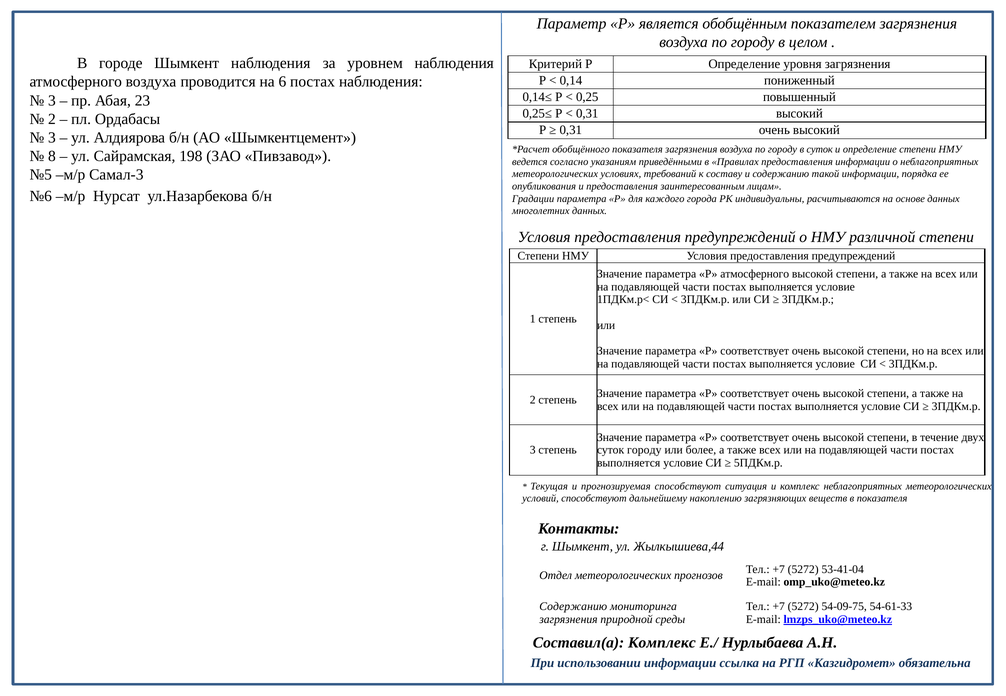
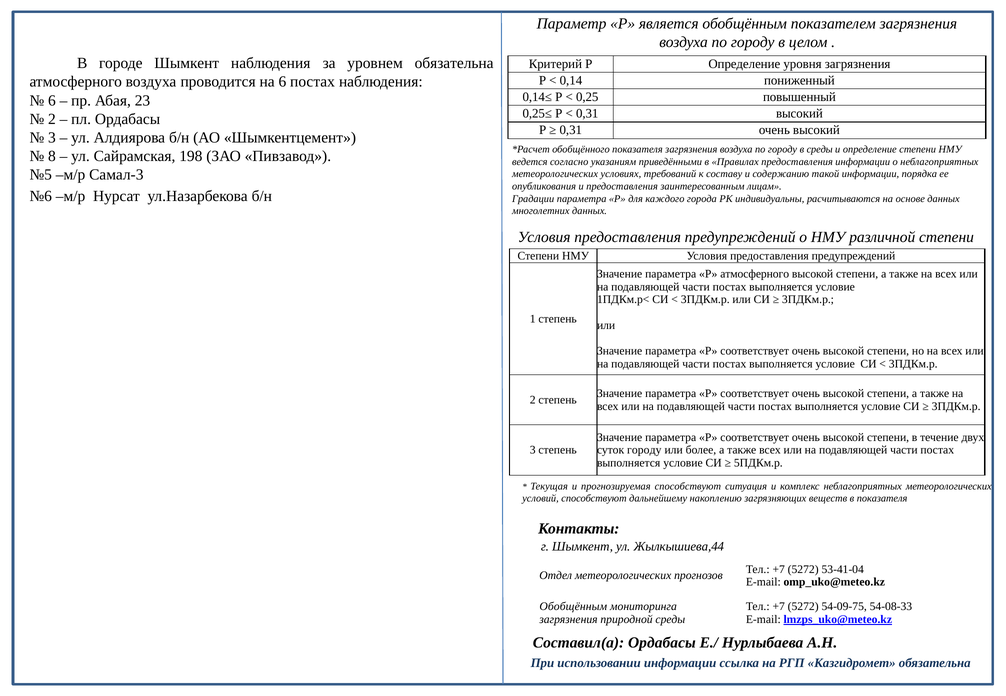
уровнем наблюдения: наблюдения -> обязательна (454, 63)
3: 3 -> 6 (52, 100)
в суток: суток -> среды (820, 149)
Содержанию: Содержанию -> Обобщённым (573, 607)
54-61-33: 54-61-33 -> 54-08-33 (891, 607)
Составил(а Комплекс: Комплекс -> Ордабасы (662, 643)
